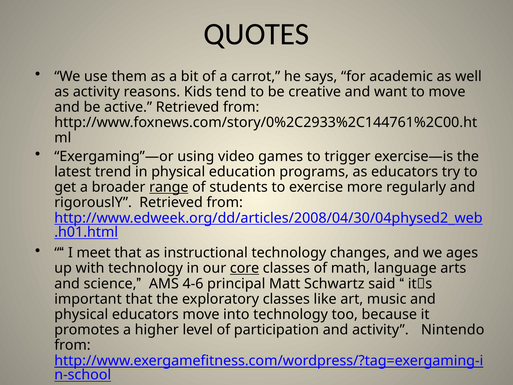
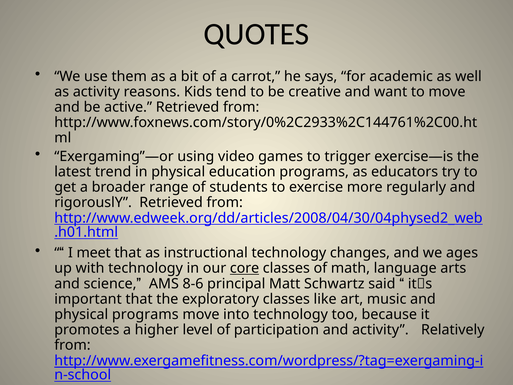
range underline: present -> none (169, 187)
4-6: 4-6 -> 8-6 (193, 283)
physical educators: educators -> programs (145, 314)
Nintendo: Nintendo -> Relatively (453, 330)
